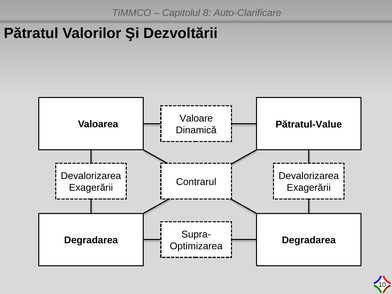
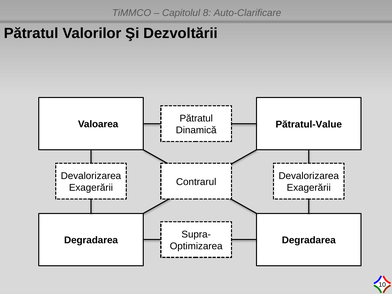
Valoare: Valoare -> Pătratul (196, 118)
